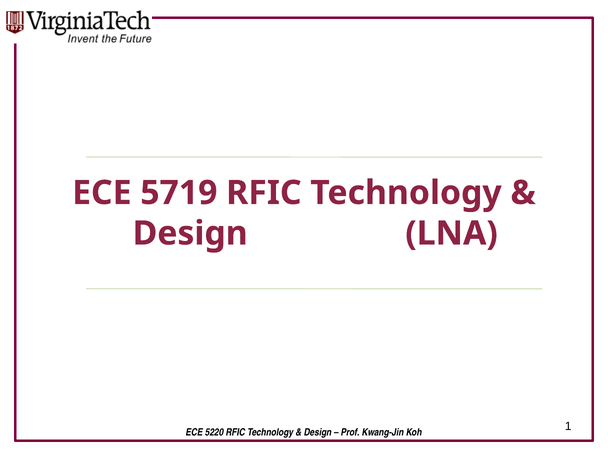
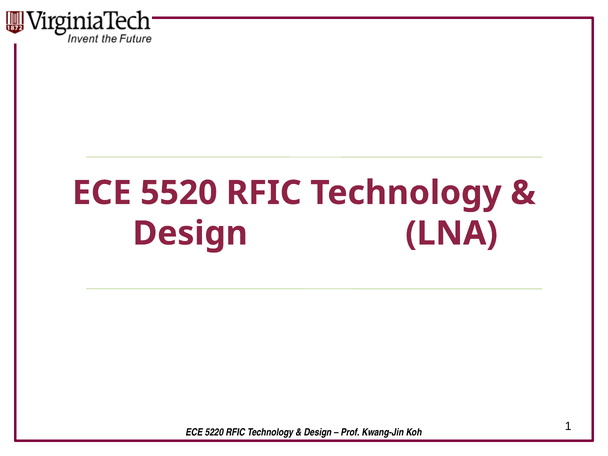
5719: 5719 -> 5520 (179, 193)
